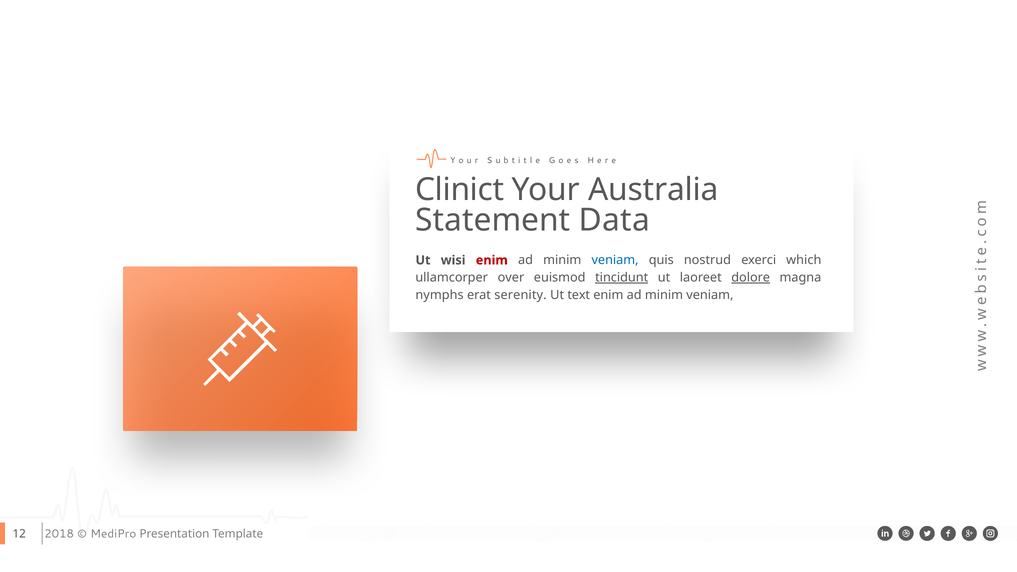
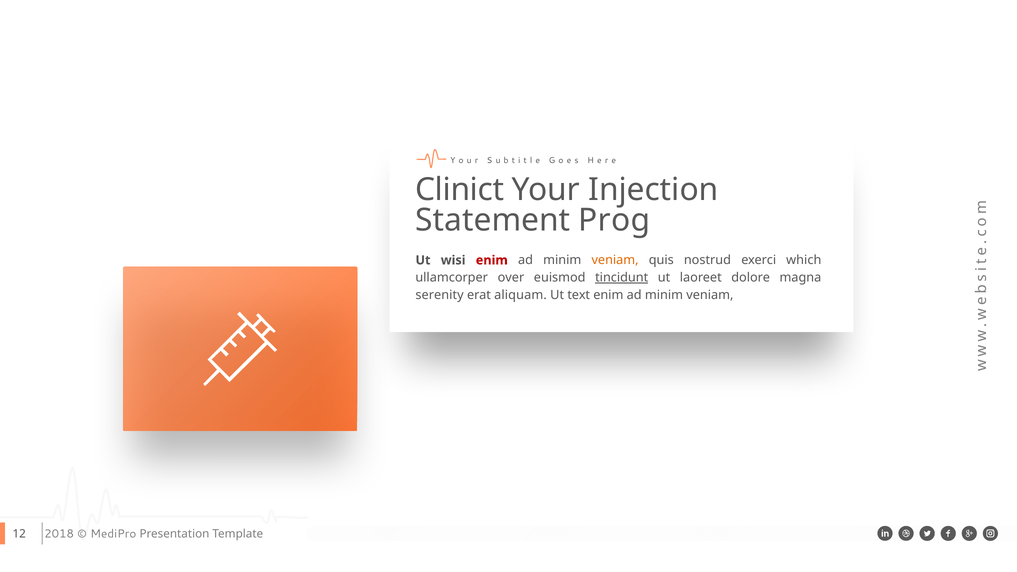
Australia: Australia -> Injection (653, 190)
Data: Data -> Prog (614, 220)
veniam colour: blue -> orange (615, 260)
dolore underline: present -> none (751, 278)
nymphs: nymphs -> serenity (440, 295)
serenity: serenity -> aliquam (520, 295)
